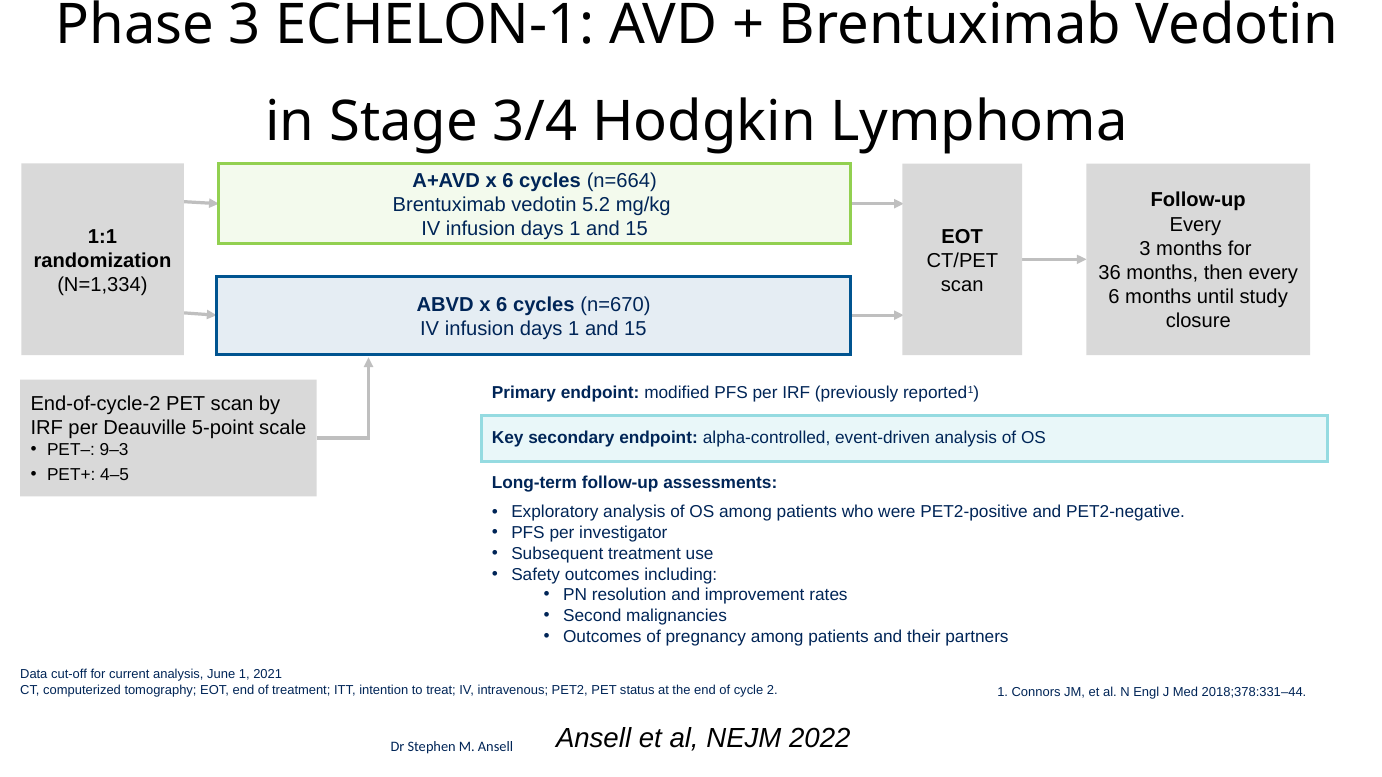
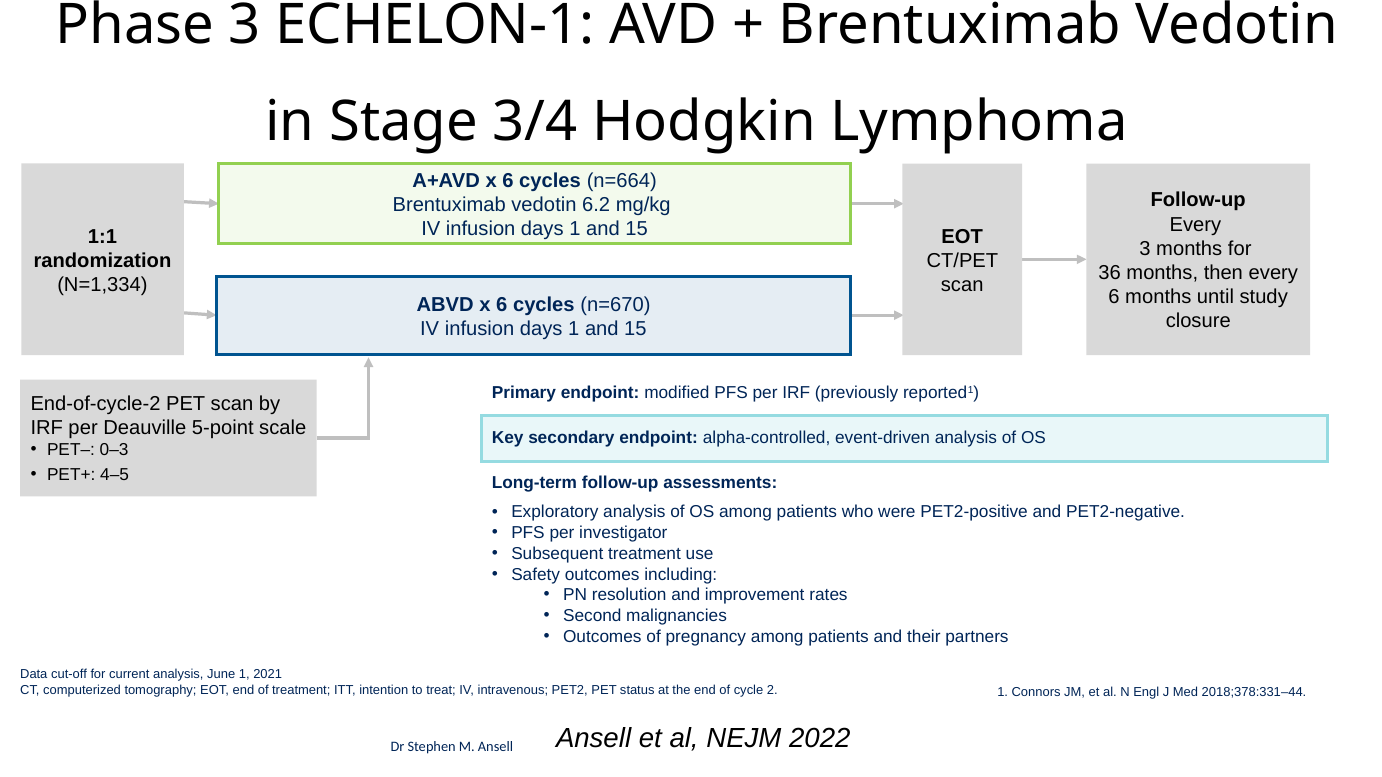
5.2: 5.2 -> 6.2 (596, 205)
9–3: 9–3 -> 0–3 (114, 450)
